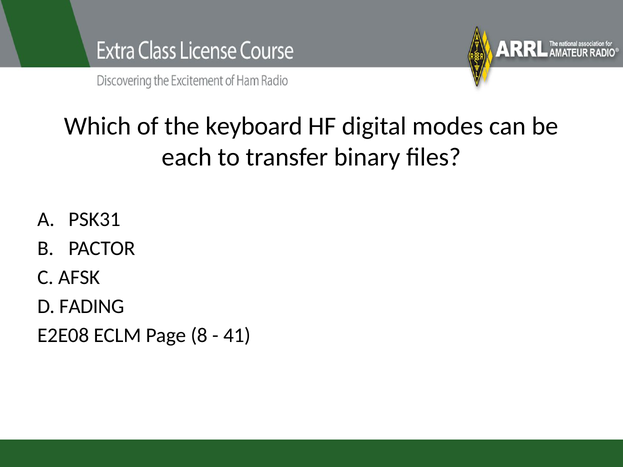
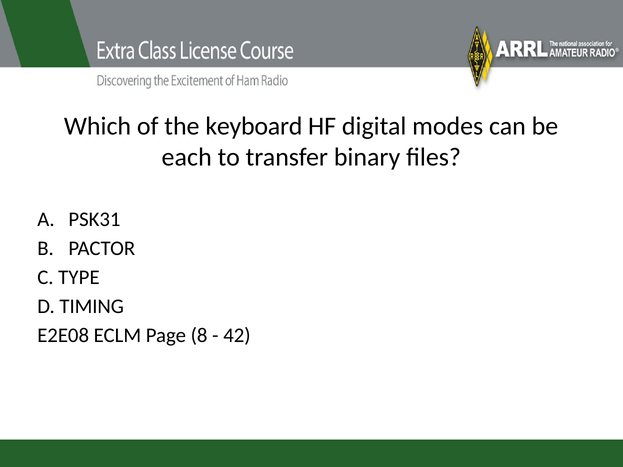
AFSK: AFSK -> TYPE (79, 278)
FADING: FADING -> TIMING (92, 307)
41: 41 -> 42 (237, 336)
